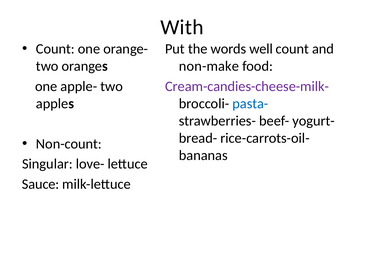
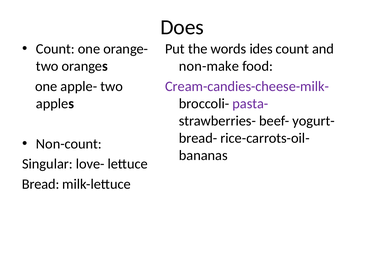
With: With -> Does (182, 27)
well: well -> ides (261, 49)
pasta- colour: blue -> purple (250, 104)
Sauce: Sauce -> Bread (41, 184)
